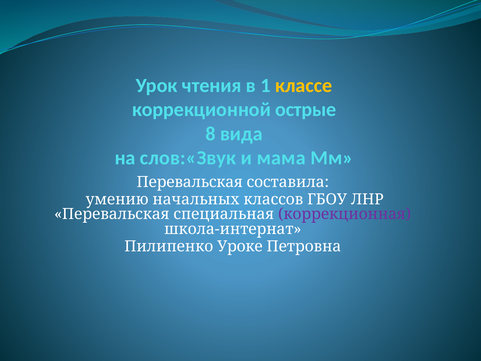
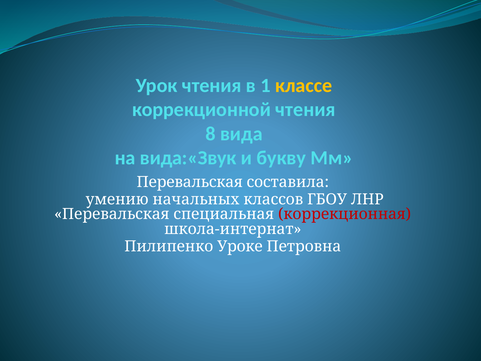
коррекционной острые: острые -> чтения (305, 110)
слов:«Звук: слов:«Звук -> вида:«Звук (188, 158)
мама: мама -> букву (281, 158)
коррекционная colour: purple -> red (345, 214)
